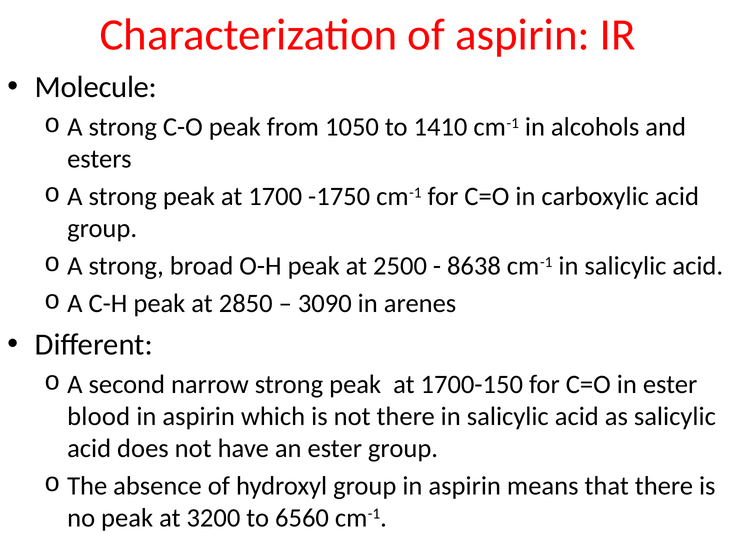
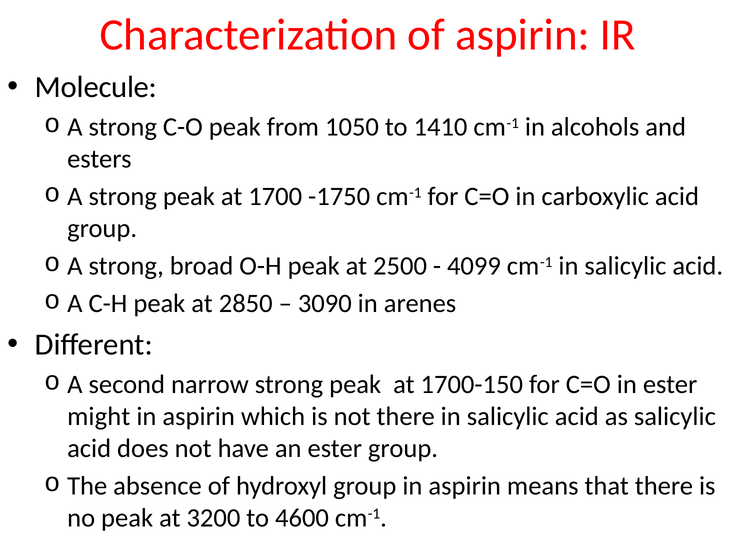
8638: 8638 -> 4099 (474, 266)
blood: blood -> might (99, 417)
6560: 6560 -> 4600 (302, 518)
